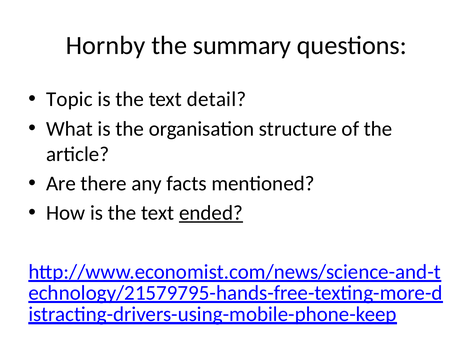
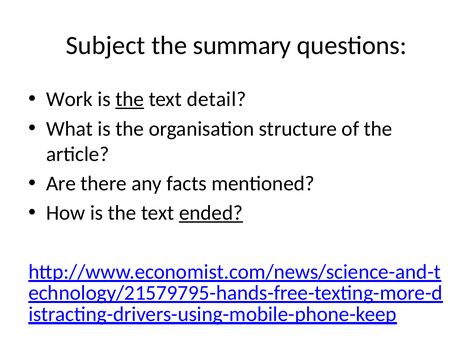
Hornby: Hornby -> Subject (106, 46)
Topic: Topic -> Work (69, 99)
the underline: none -> present (130, 99)
